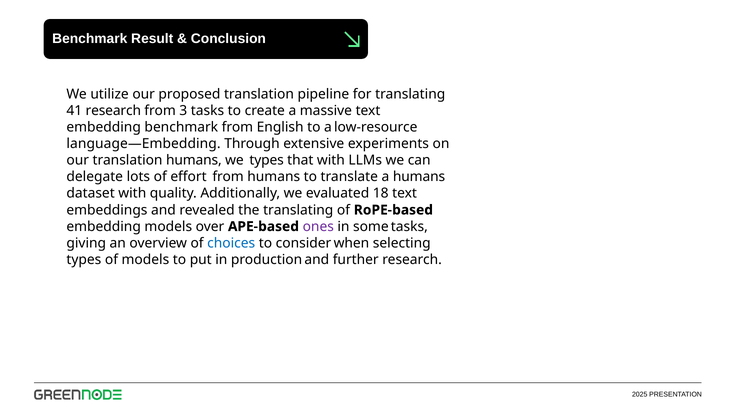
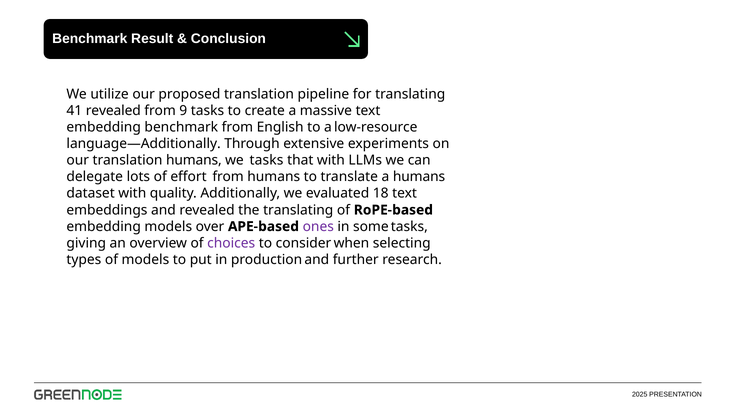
41 research: research -> revealed (113, 111)
3: 3 -> 9 (183, 111)
language—Embedding: language—Embedding -> language—Additionally (144, 144)
we types: types -> tasks (266, 160)
choices colour: blue -> purple (231, 243)
